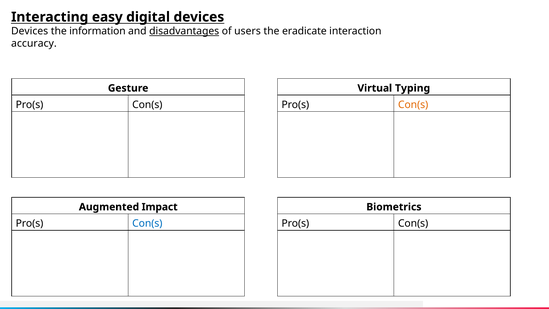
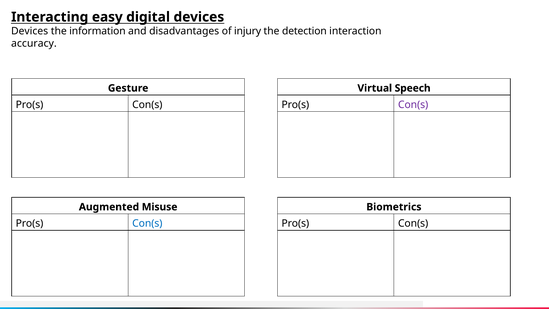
disadvantages underline: present -> none (184, 31)
users: users -> injury (248, 31)
eradicate: eradicate -> detection (304, 31)
Typing: Typing -> Speech (413, 88)
Con(s colour: orange -> purple (413, 105)
Impact: Impact -> Misuse (160, 207)
